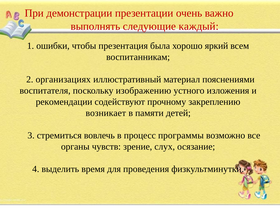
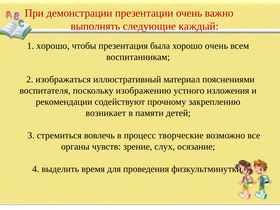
1 ошибки: ошибки -> хорошо (53, 46)
хорошо яркий: яркий -> очень (216, 46)
организациях: организациях -> изображаться (63, 79)
программы: программы -> творческие (181, 135)
